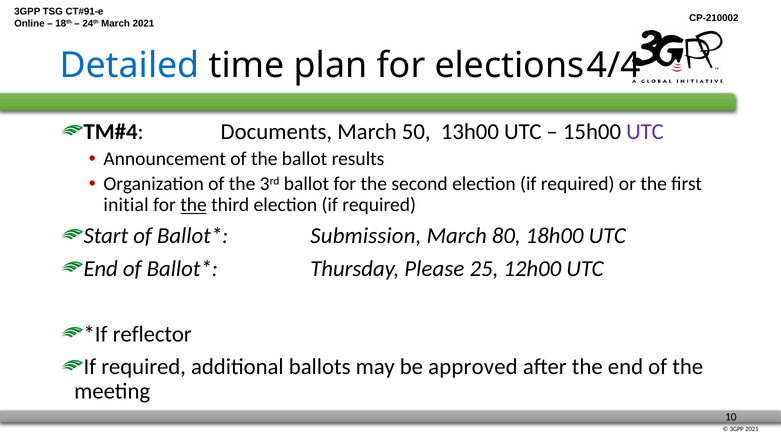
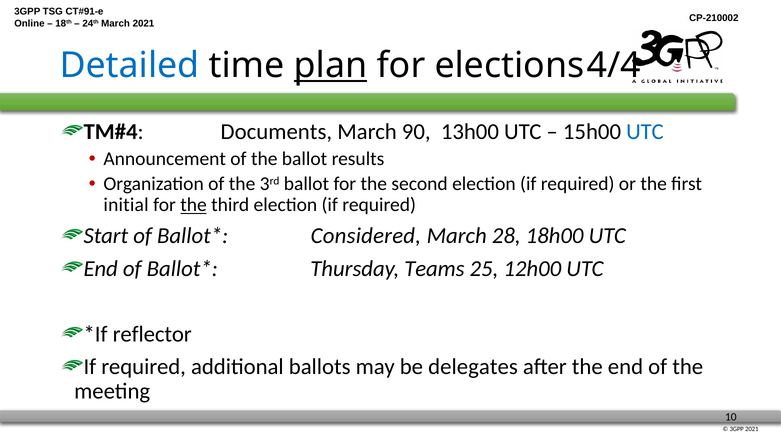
plan underline: none -> present (331, 66)
50: 50 -> 90 (416, 132)
UTC colour: purple -> blue (645, 132)
Submission: Submission -> Considered (366, 236)
80: 80 -> 28 (506, 236)
Please: Please -> Teams (434, 269)
approved: approved -> delegates (473, 367)
